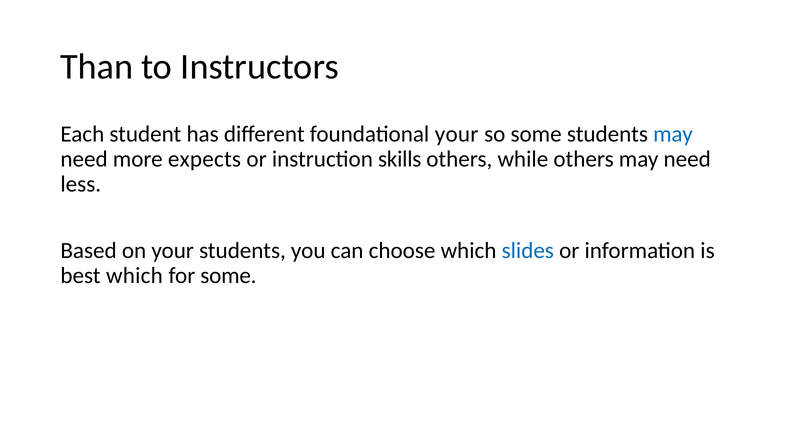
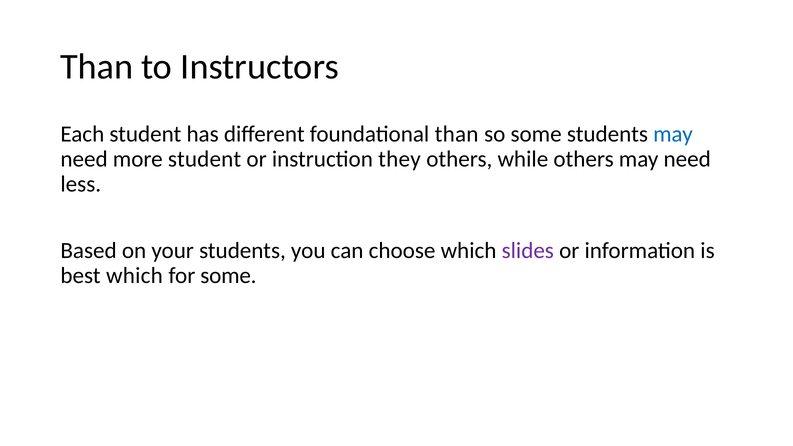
foundational your: your -> than (457, 134)
more expects: expects -> student (205, 159)
skills: skills -> they (399, 159)
slides colour: blue -> purple (528, 251)
